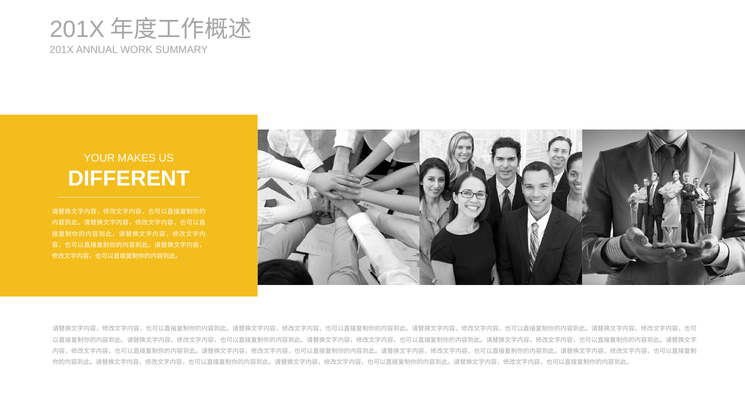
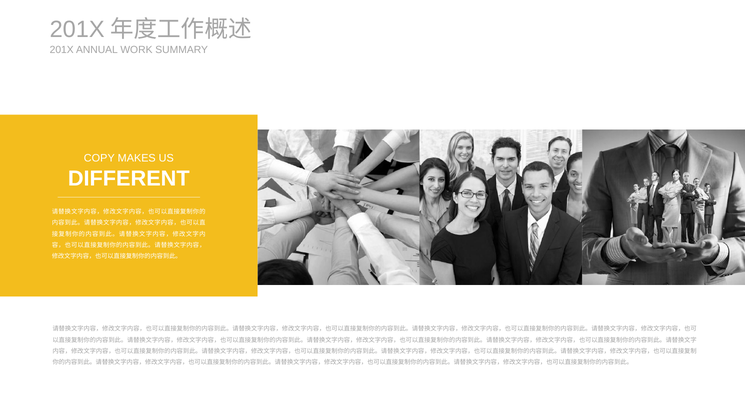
YOUR: YOUR -> COPY (99, 158)
